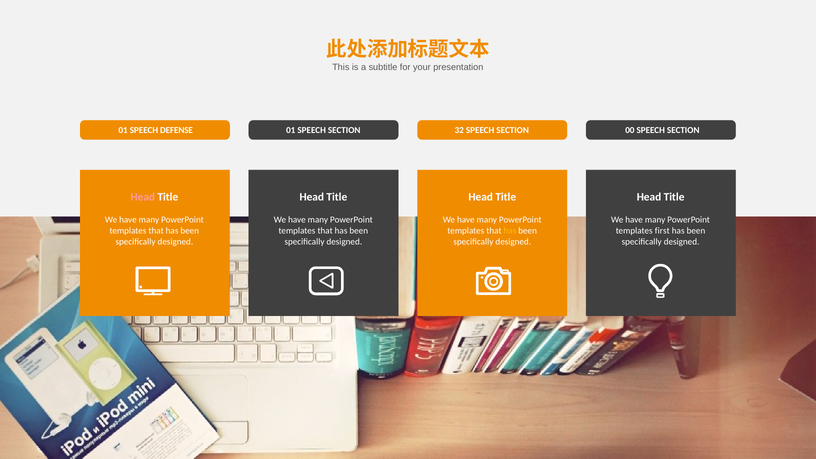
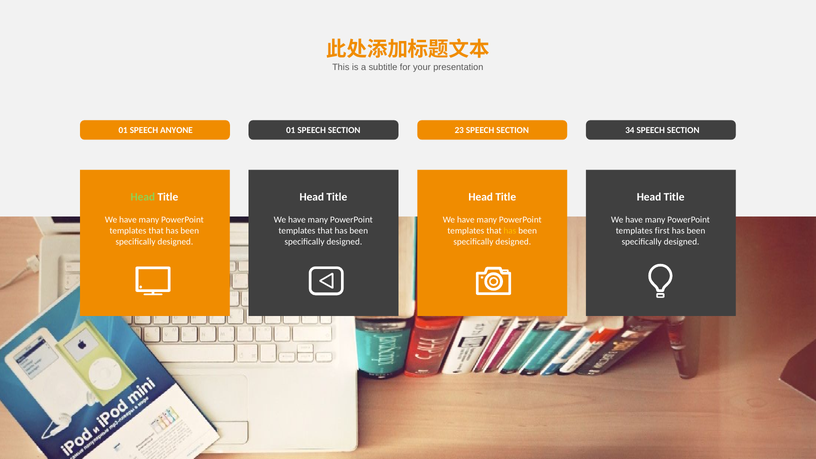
DEFENSE: DEFENSE -> ANYONE (176, 130)
32: 32 -> 23 (459, 130)
00: 00 -> 34 (630, 130)
Head colour: pink -> light green (143, 197)
